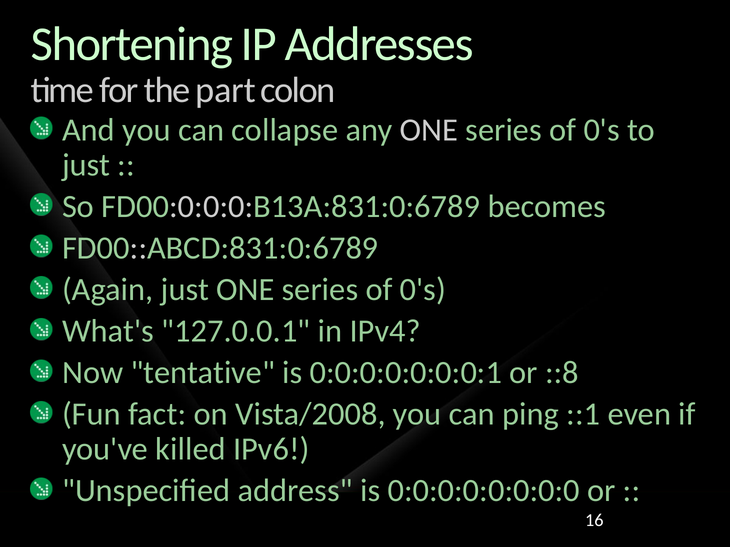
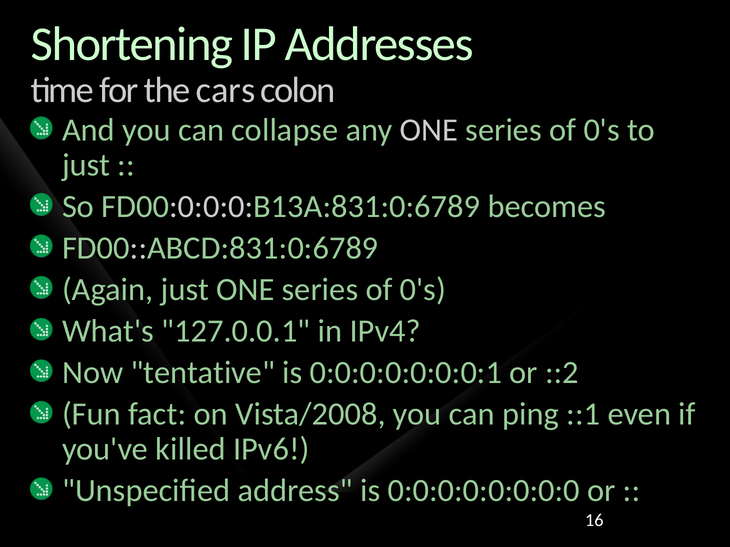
part: part -> cars (226, 90)
::8: ::8 -> ::2 (562, 373)
